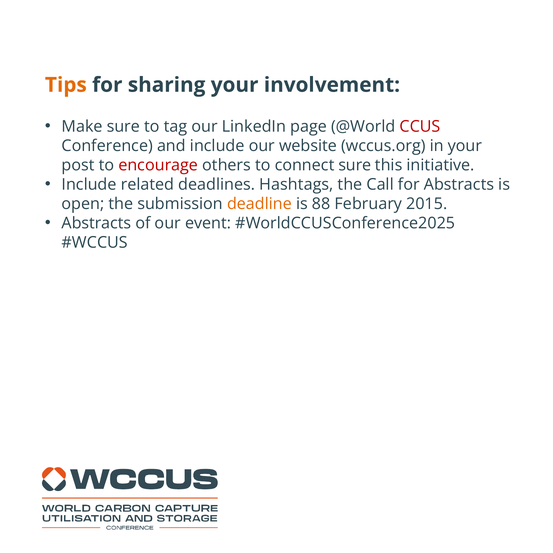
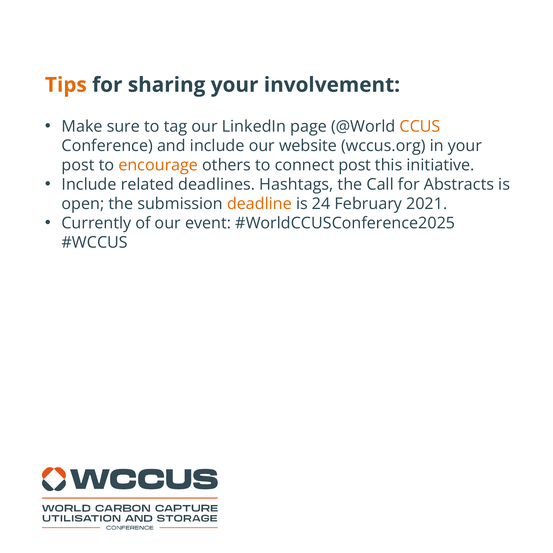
CCUS colour: red -> orange (420, 126)
encourage colour: red -> orange (158, 165)
connect sure: sure -> post (355, 165)
88: 88 -> 24 (321, 204)
2015: 2015 -> 2021 (427, 204)
Abstracts: Abstracts -> Currently (96, 223)
